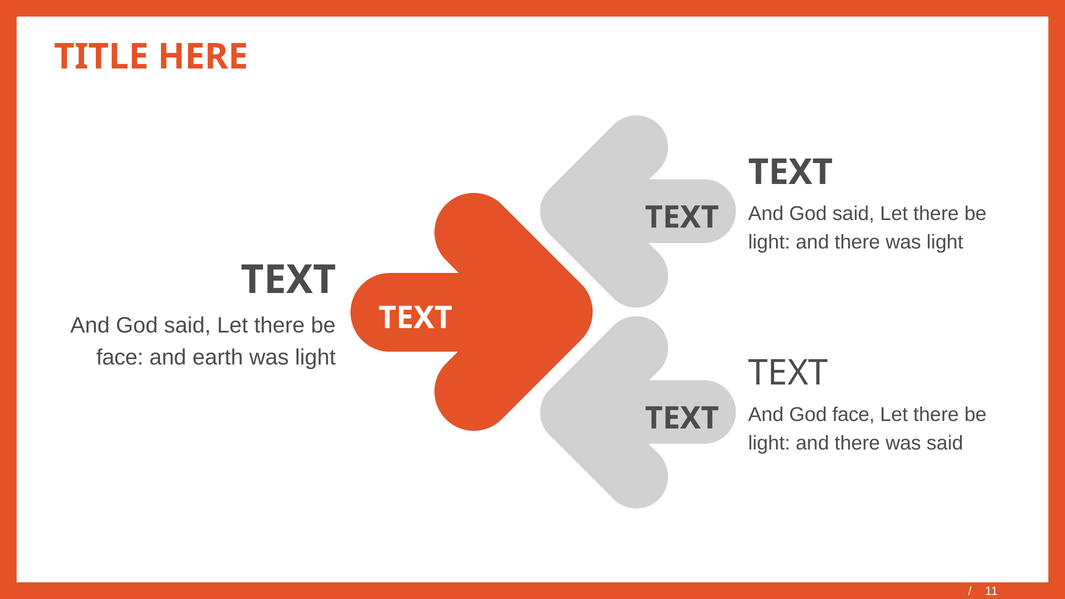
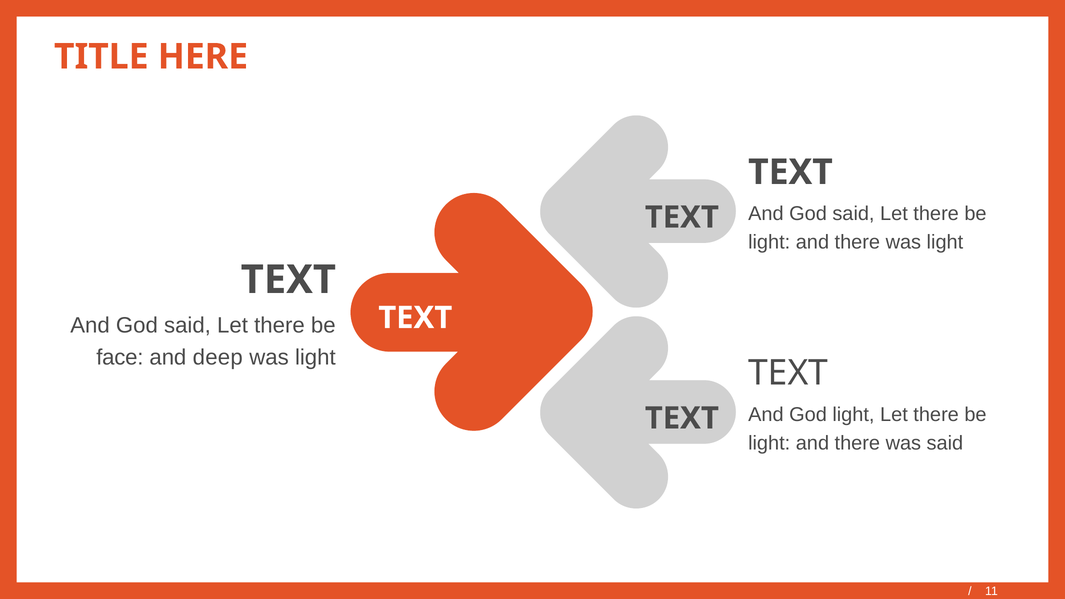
earth: earth -> deep (218, 358)
God face: face -> light (853, 415)
